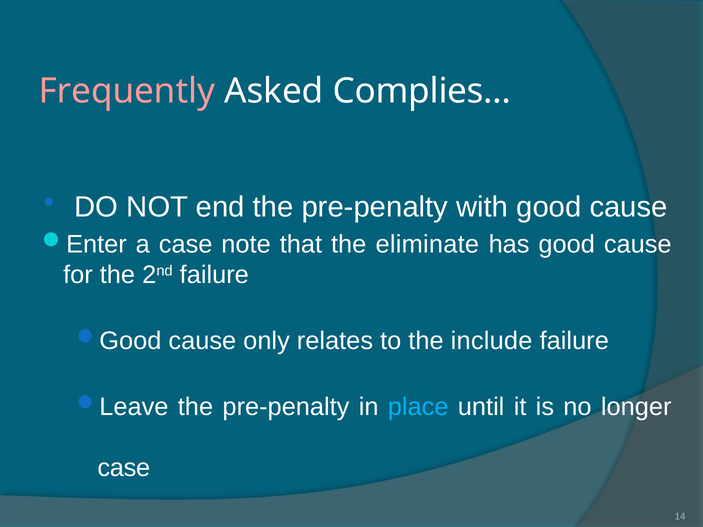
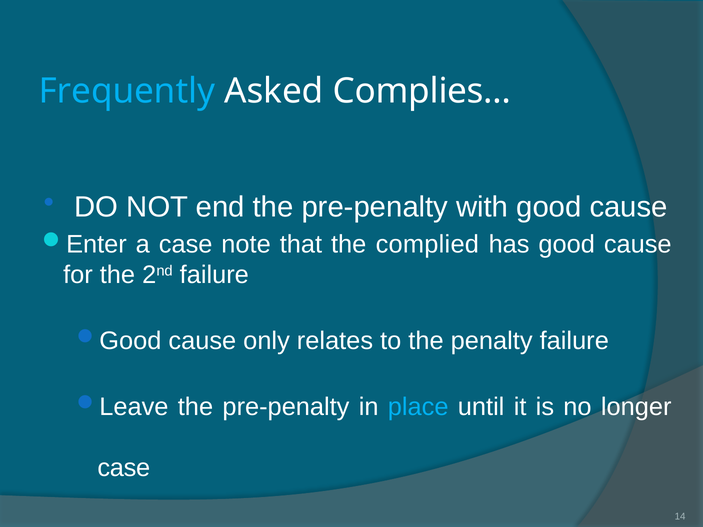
Frequently colour: pink -> light blue (127, 91)
eliminate: eliminate -> complied (427, 245)
include: include -> penalty (492, 341)
